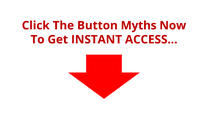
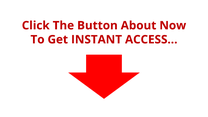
Myths: Myths -> About (139, 26)
